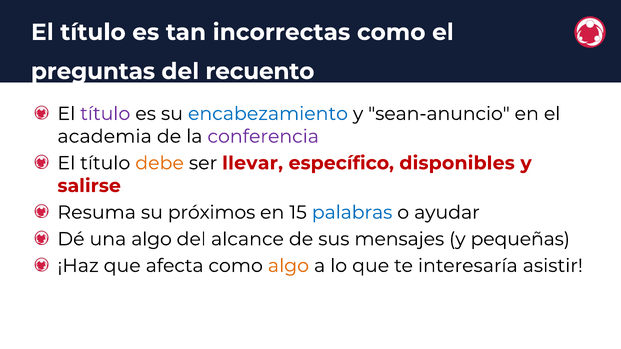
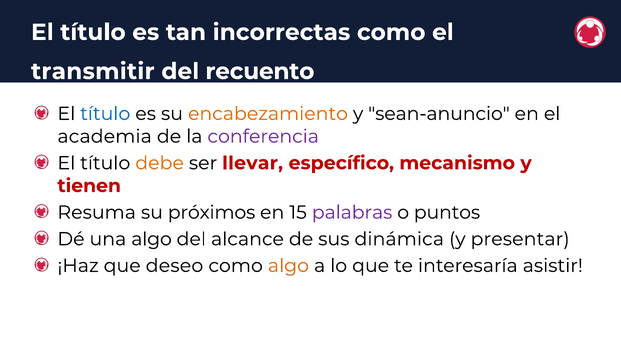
preguntas: preguntas -> transmitir (93, 71)
título colour: purple -> blue (105, 114)
encabezamiento colour: blue -> orange (268, 114)
disponibles: disponibles -> mecanismo (457, 163)
salirse: salirse -> tienen (89, 186)
palabras colour: blue -> purple (352, 213)
ayudar: ayudar -> puntos (447, 213)
mensajes: mensajes -> dinámica (399, 239)
pequeñas: pequeñas -> presentar (520, 239)
afecta: afecta -> deseo (174, 266)
